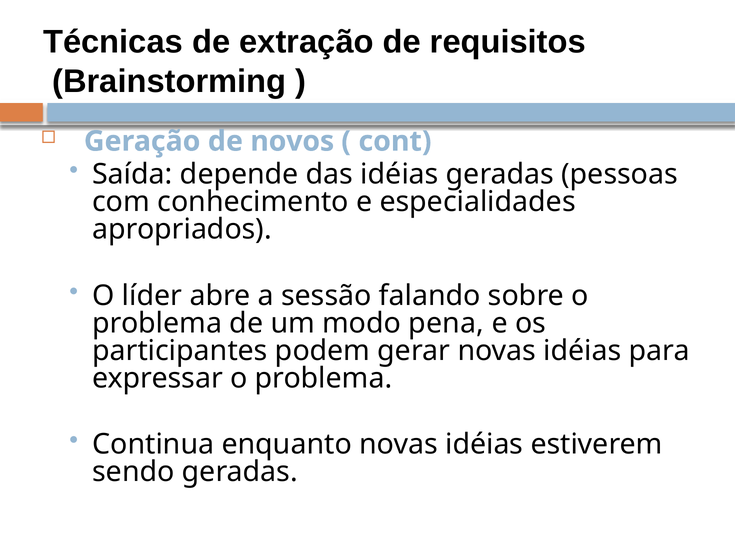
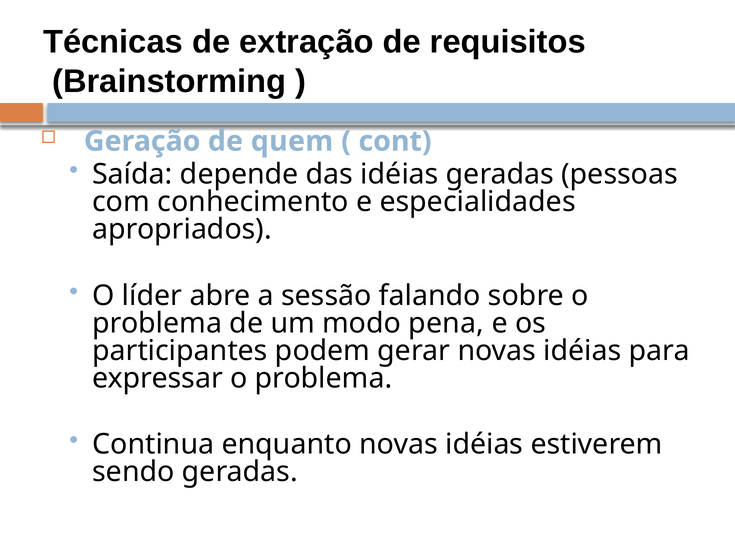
novos: novos -> quem (292, 141)
